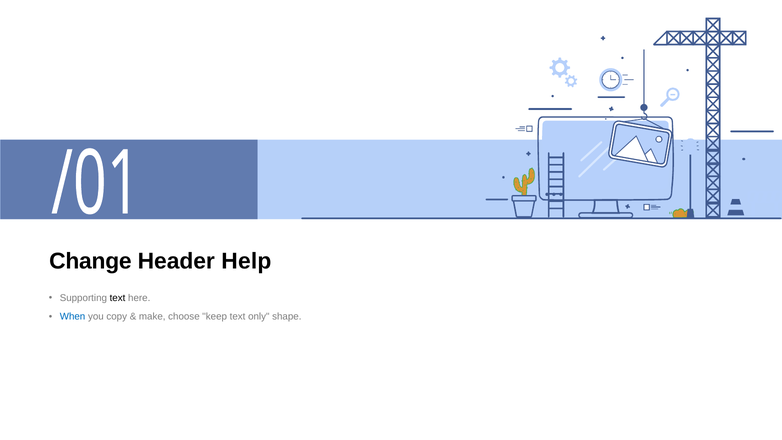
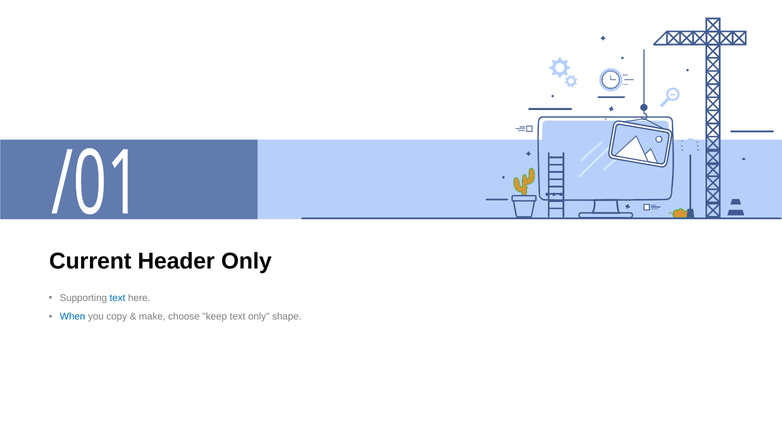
Change: Change -> Current (90, 261)
Header Help: Help -> Only (246, 261)
text colour: black -> blue (118, 298)
